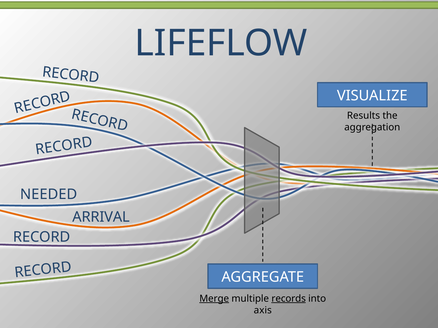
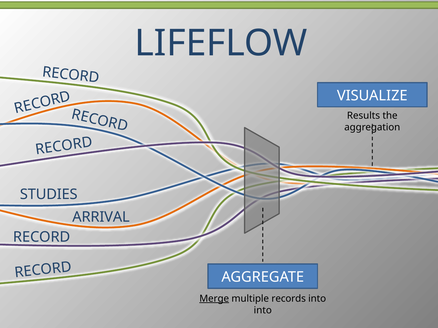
NEEDED: NEEDED -> STUDIES (49, 195)
records underline: present -> none (289, 299)
axis: axis -> into (263, 311)
